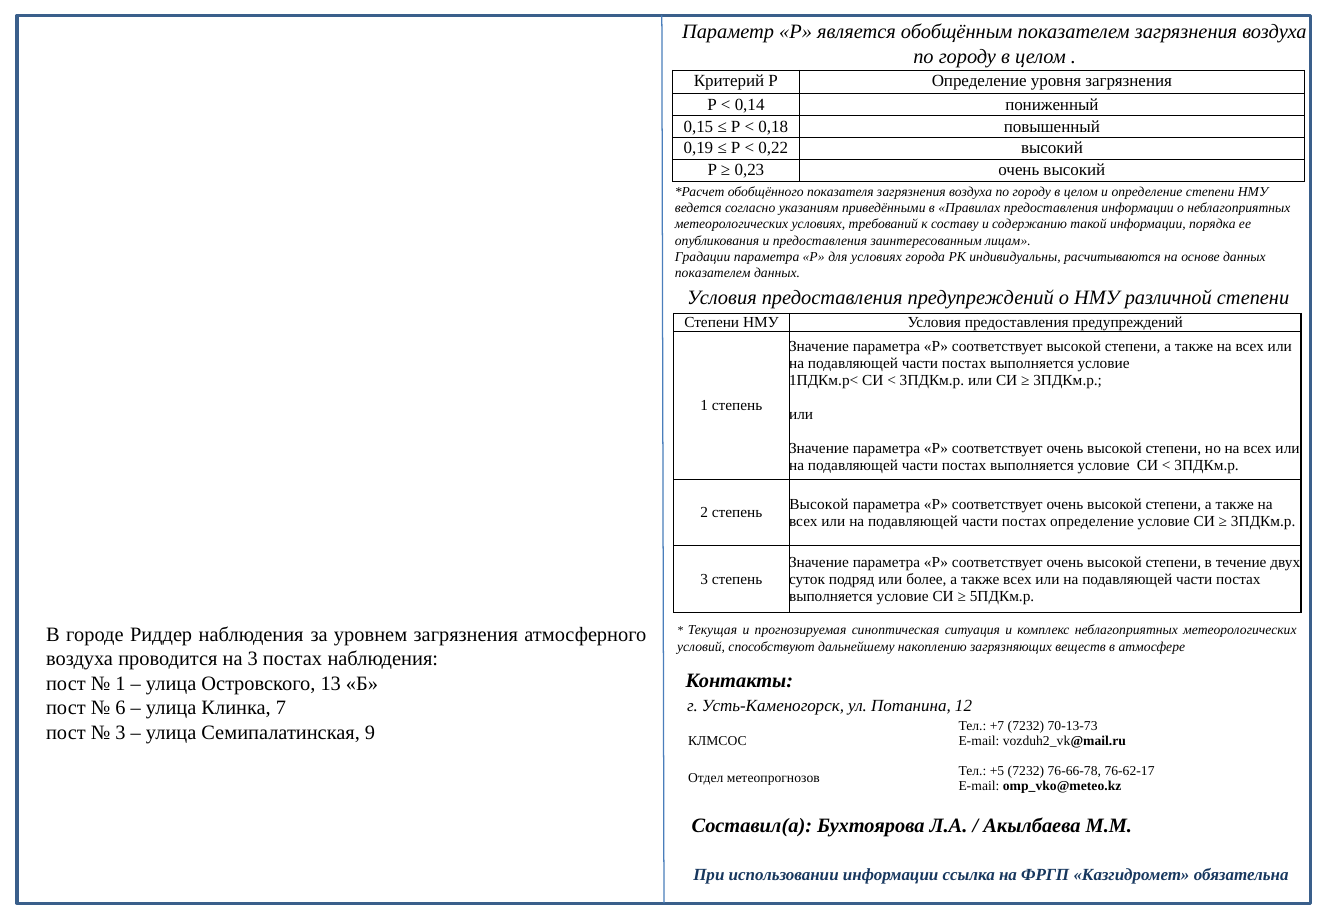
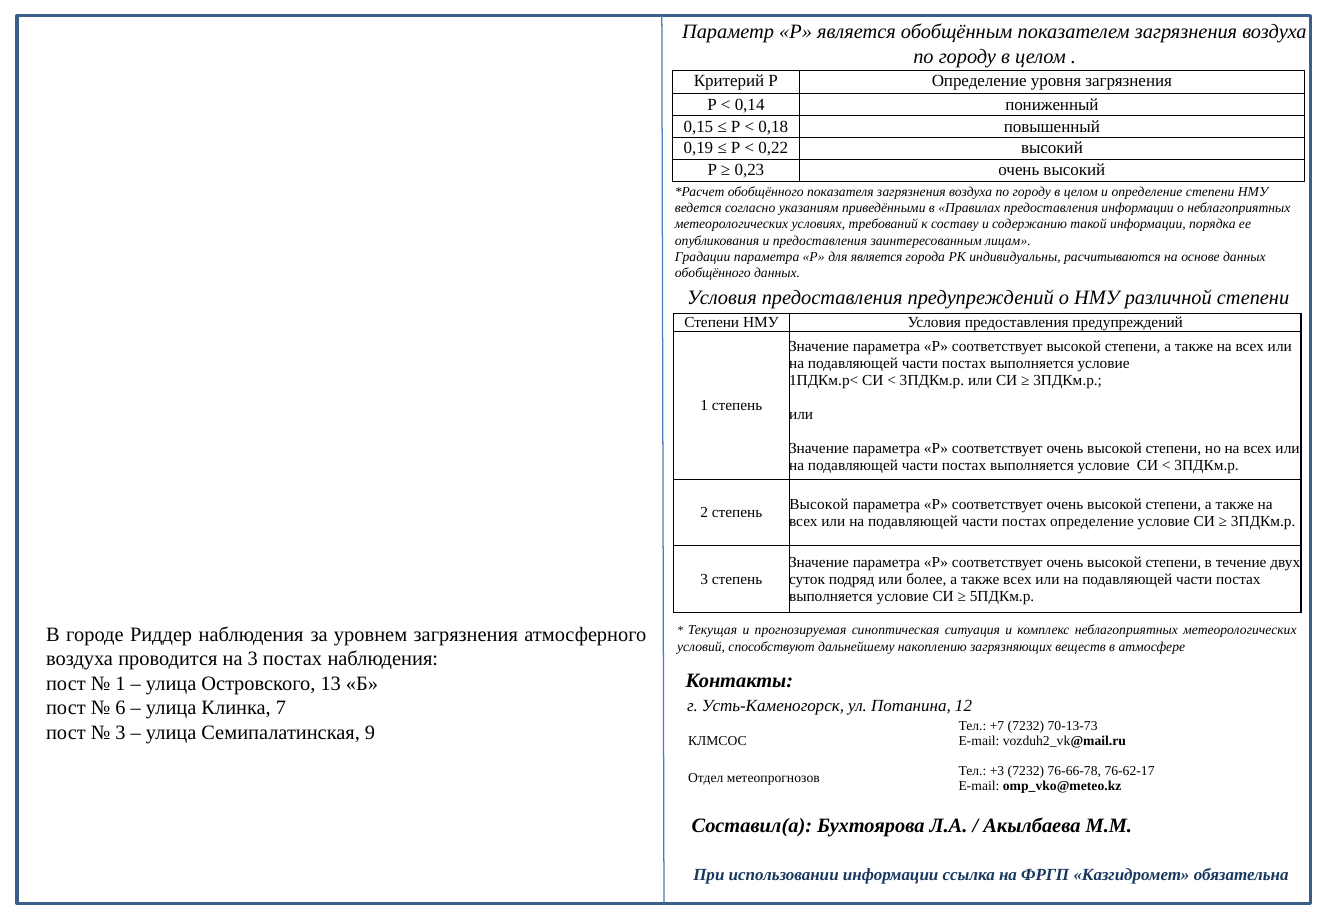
для условиях: условиях -> является (877, 257)
показателем: показателем -> обобщённого (713, 273)
+5: +5 -> +3 (997, 771)
